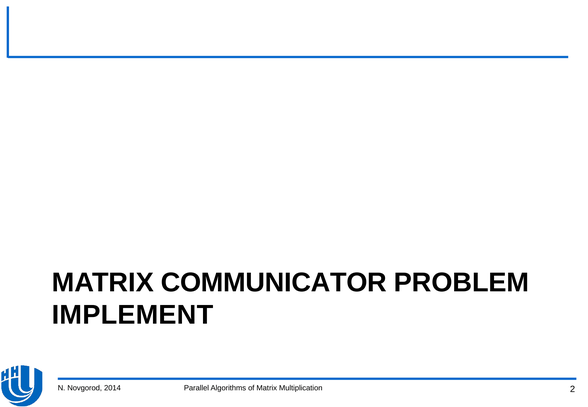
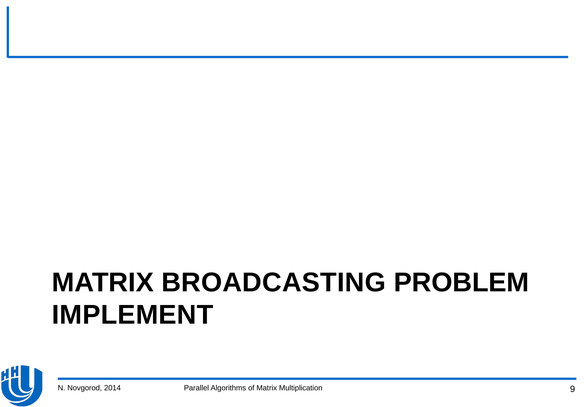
COMMUNICATOR: COMMUNICATOR -> BROADCASTING (274, 282)
2: 2 -> 9 (573, 389)
